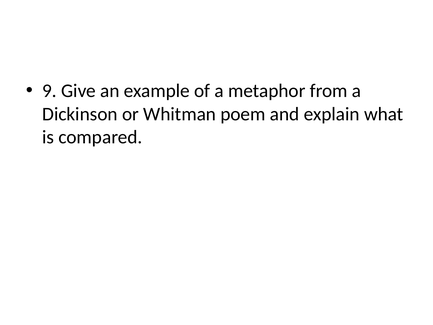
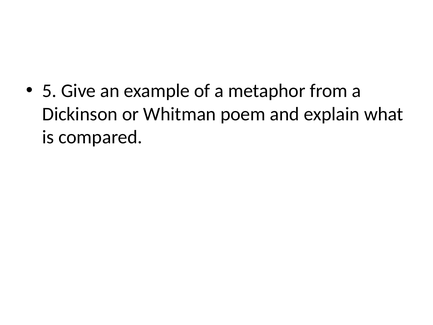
9: 9 -> 5 (50, 91)
